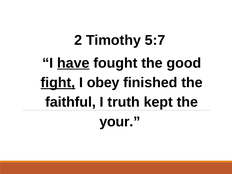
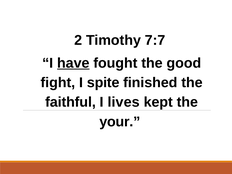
5:7: 5:7 -> 7:7 (155, 40)
fight underline: present -> none (58, 83)
obey: obey -> spite (103, 83)
truth: truth -> lives (124, 102)
